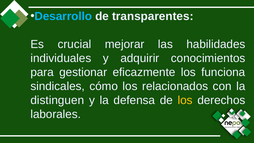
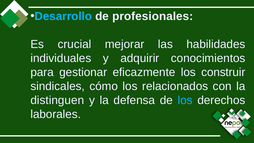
transparentes: transparentes -> profesionales (153, 16)
funciona: funciona -> construir (223, 72)
los colour: yellow -> light blue (185, 100)
